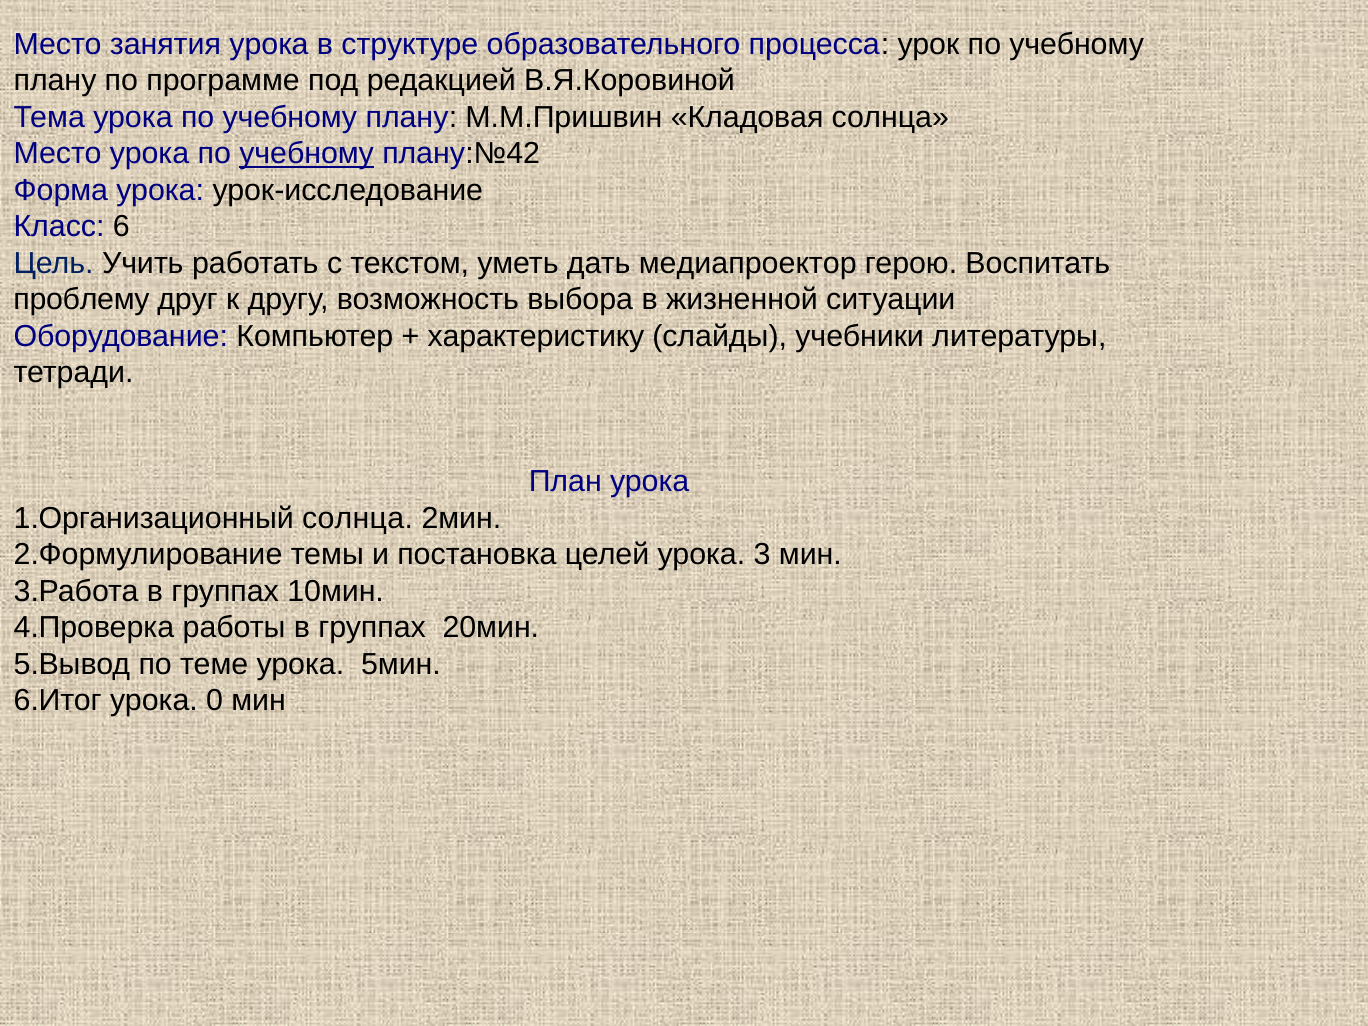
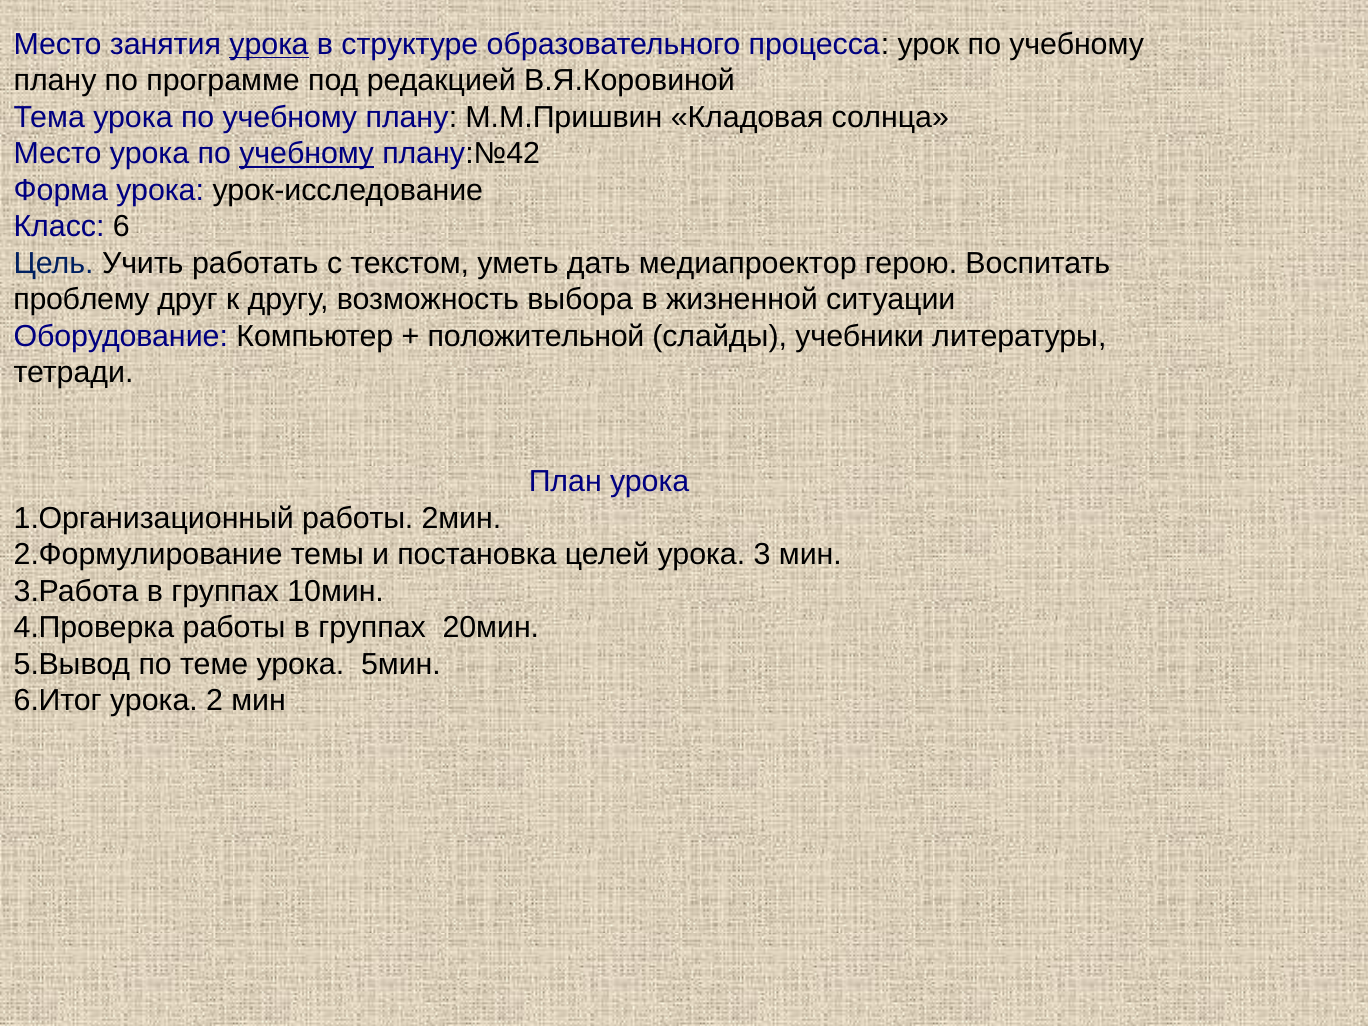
урока underline: none -> present (269, 44)
характеристику: характеристику -> положительной (536, 336)
солнца: солнца -> работы (358, 518)
0: 0 -> 2 (215, 701)
